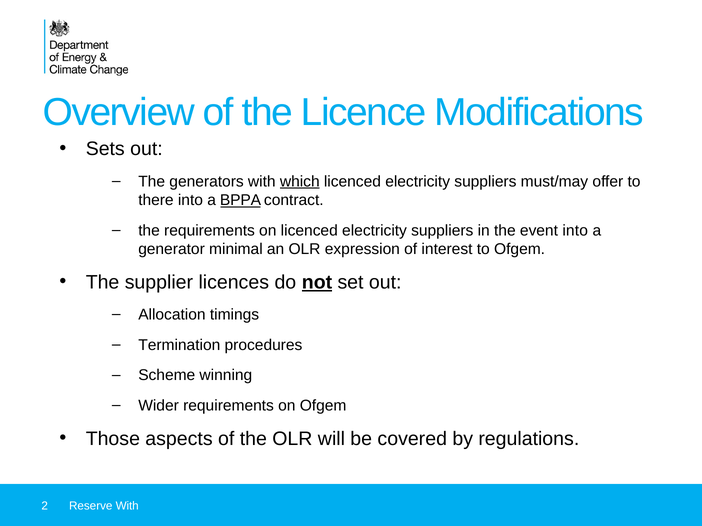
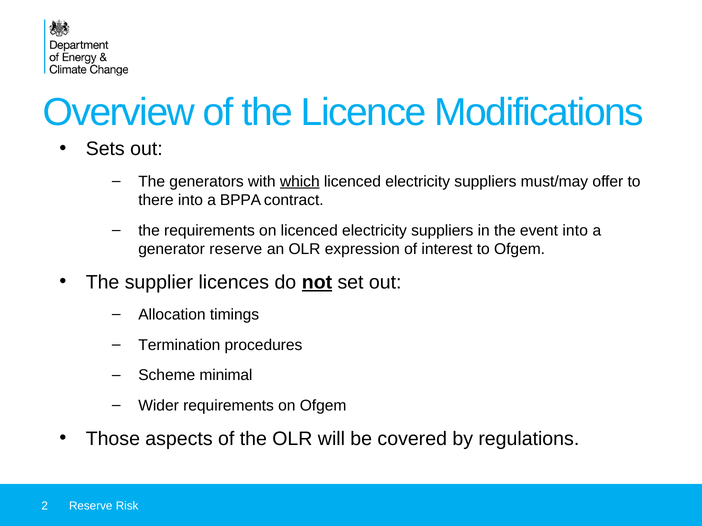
BPPA underline: present -> none (241, 200)
generator minimal: minimal -> reserve (236, 249)
winning: winning -> minimal (226, 376)
Reserve With: With -> Risk (127, 506)
